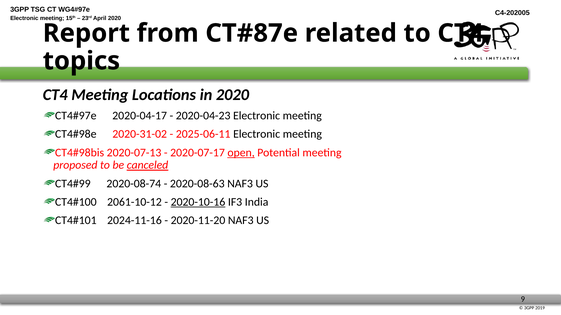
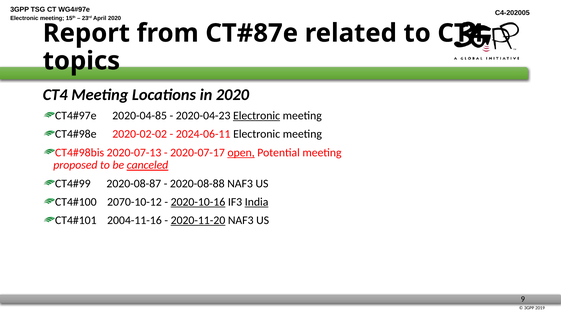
2020-04-17: 2020-04-17 -> 2020-04-85 (140, 116)
Electronic underline: none -> present (257, 116)
2020-31-02: 2020-31-02 -> 2020-02-02 (140, 134)
2025-06-11: 2025-06-11 -> 2024-06-11 (203, 134)
2020-08-74: 2020-08-74 -> 2020-08-87 (134, 184)
2020-08-63: 2020-08-63 -> 2020-08-88 (197, 184)
2061-10-12: 2061-10-12 -> 2070-10-12 (134, 202)
India underline: none -> present (257, 202)
2024-11-16: 2024-11-16 -> 2004-11-16 (134, 221)
2020-11-20 underline: none -> present (198, 221)
